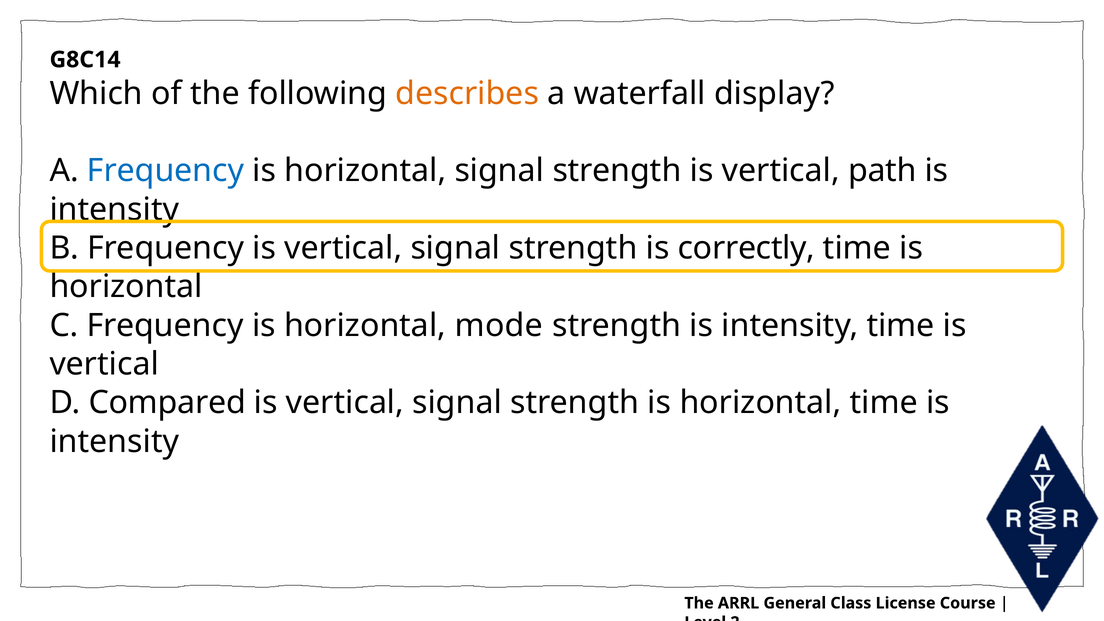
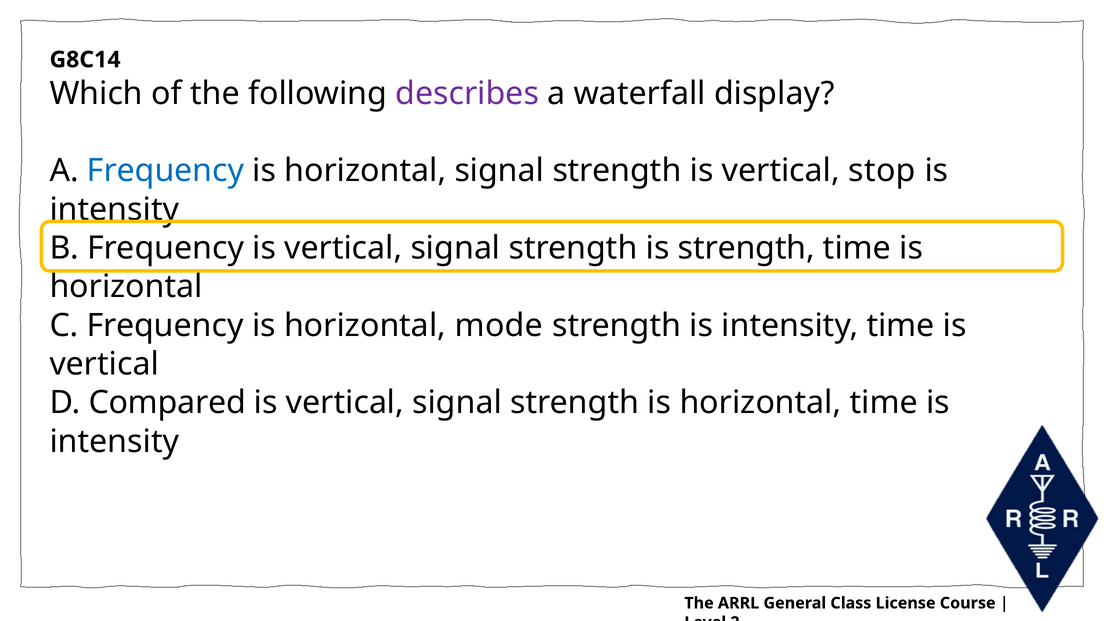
describes colour: orange -> purple (467, 93)
path: path -> stop (882, 171)
is correctly: correctly -> strength (746, 248)
